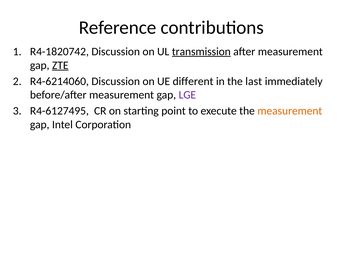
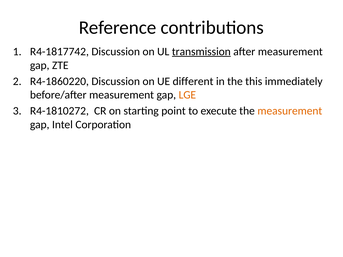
R4-1820742: R4-1820742 -> R4-1817742 (59, 52)
ZTE underline: present -> none (60, 65)
R4-6214060: R4-6214060 -> R4-1860220 (59, 81)
last: last -> this (254, 81)
LGE colour: purple -> orange (187, 95)
R4-6127495: R4-6127495 -> R4-1810272 (59, 111)
